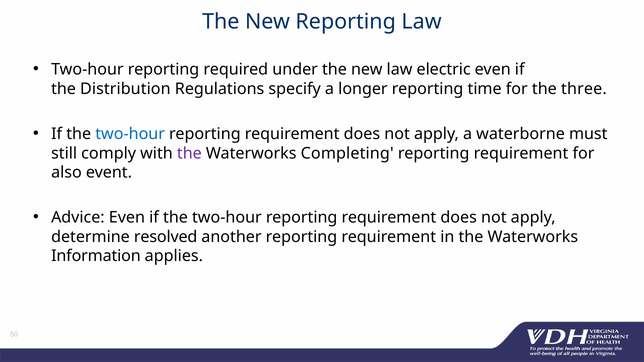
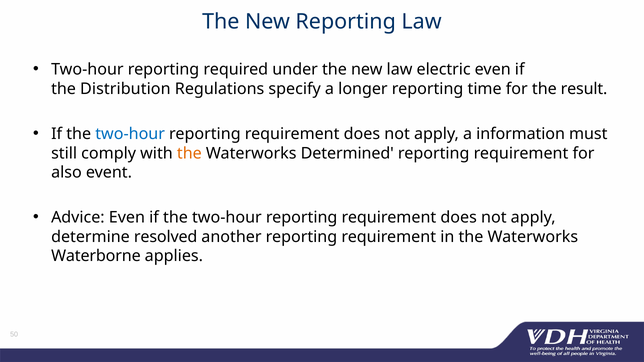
three: three -> result (584, 89)
waterborne: waterborne -> information (521, 134)
the colour: purple -> orange (189, 153)
Completing: Completing -> Determined (347, 153)
Information: Information -> Waterborne (96, 256)
